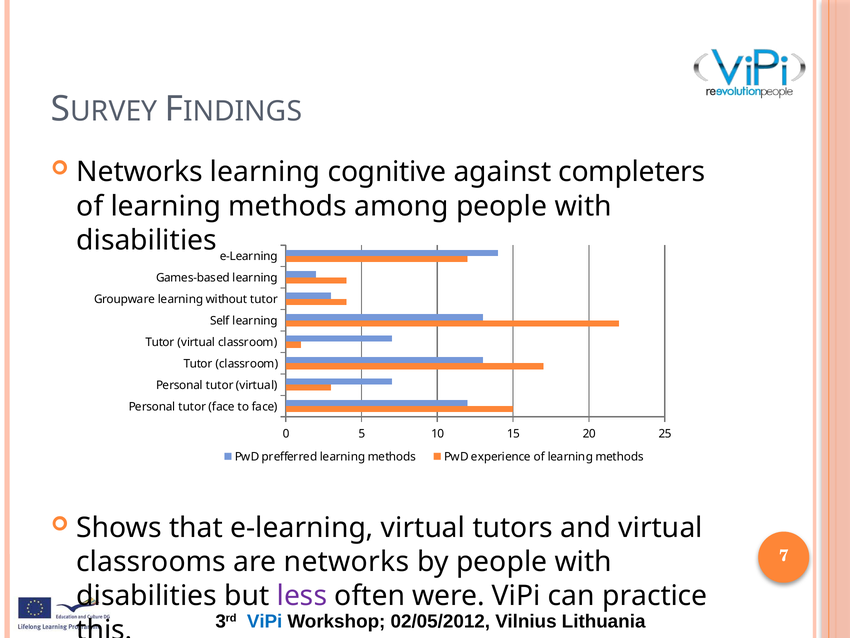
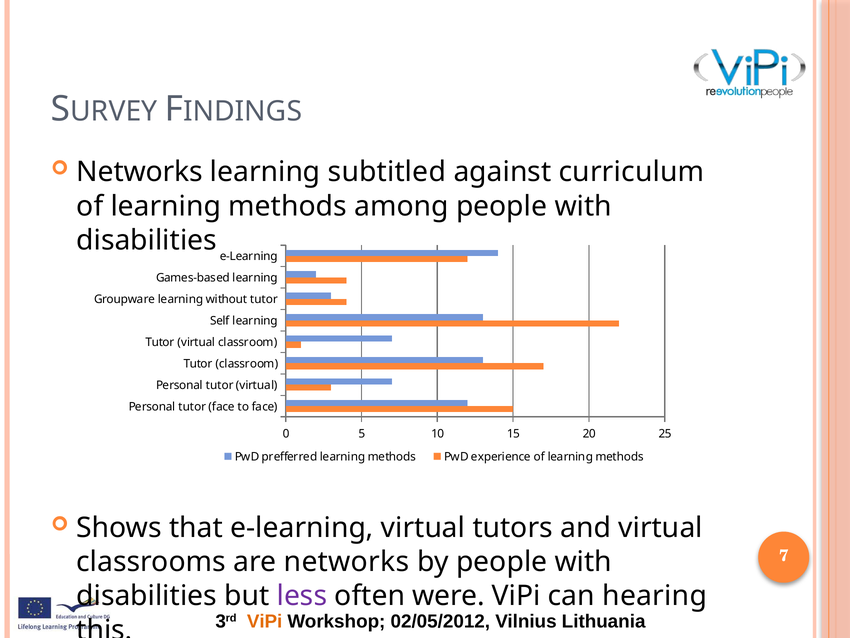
cognitive: cognitive -> subtitled (387, 172)
completers: completers -> curriculum (632, 172)
practice: practice -> hearing (655, 596)
ViPi colour: blue -> orange (265, 621)
